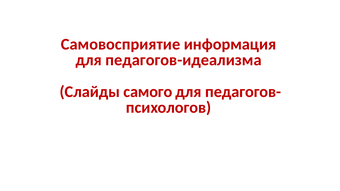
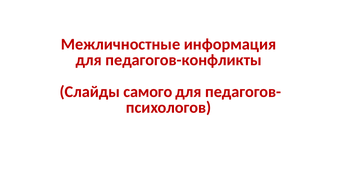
Самовосприятие: Самовосприятие -> Межличностные (121, 44)
педагогов-идеализма: педагогов-идеализма -> педагогов-конфликты (184, 60)
